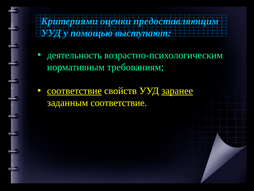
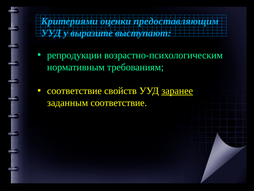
помощью: помощью -> выразите (92, 33)
деятельность: деятельность -> репродукции (74, 55)
соответствие underline: present -> none (74, 91)
